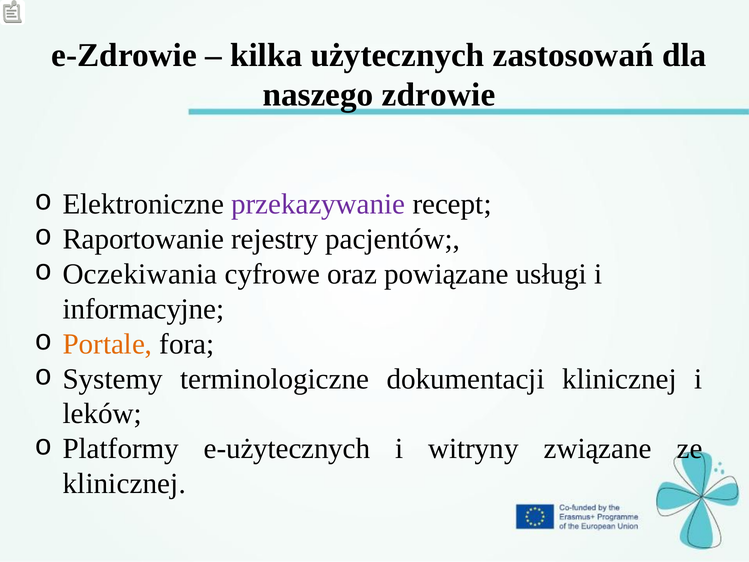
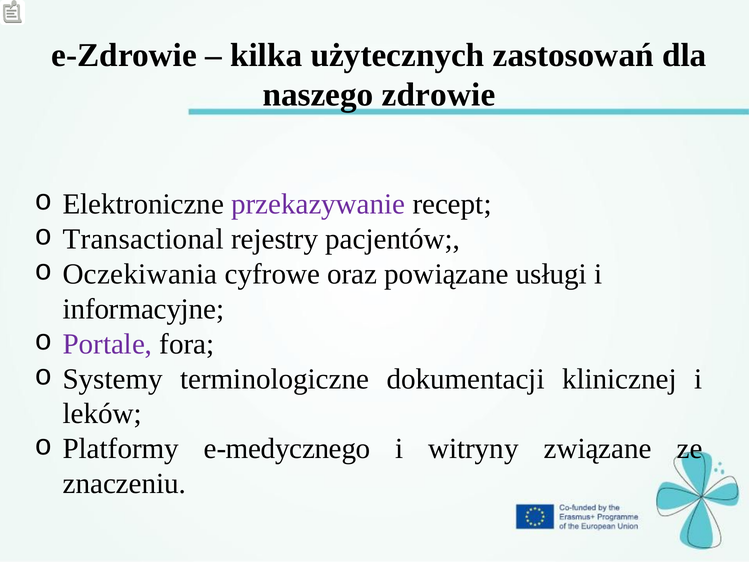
Raportowanie: Raportowanie -> Transactional (143, 239)
Portale colour: orange -> purple (107, 344)
e-użytecznych: e-użytecznych -> e-medycznego (287, 449)
klinicznej: klinicznej -> znaczeniu (124, 484)
